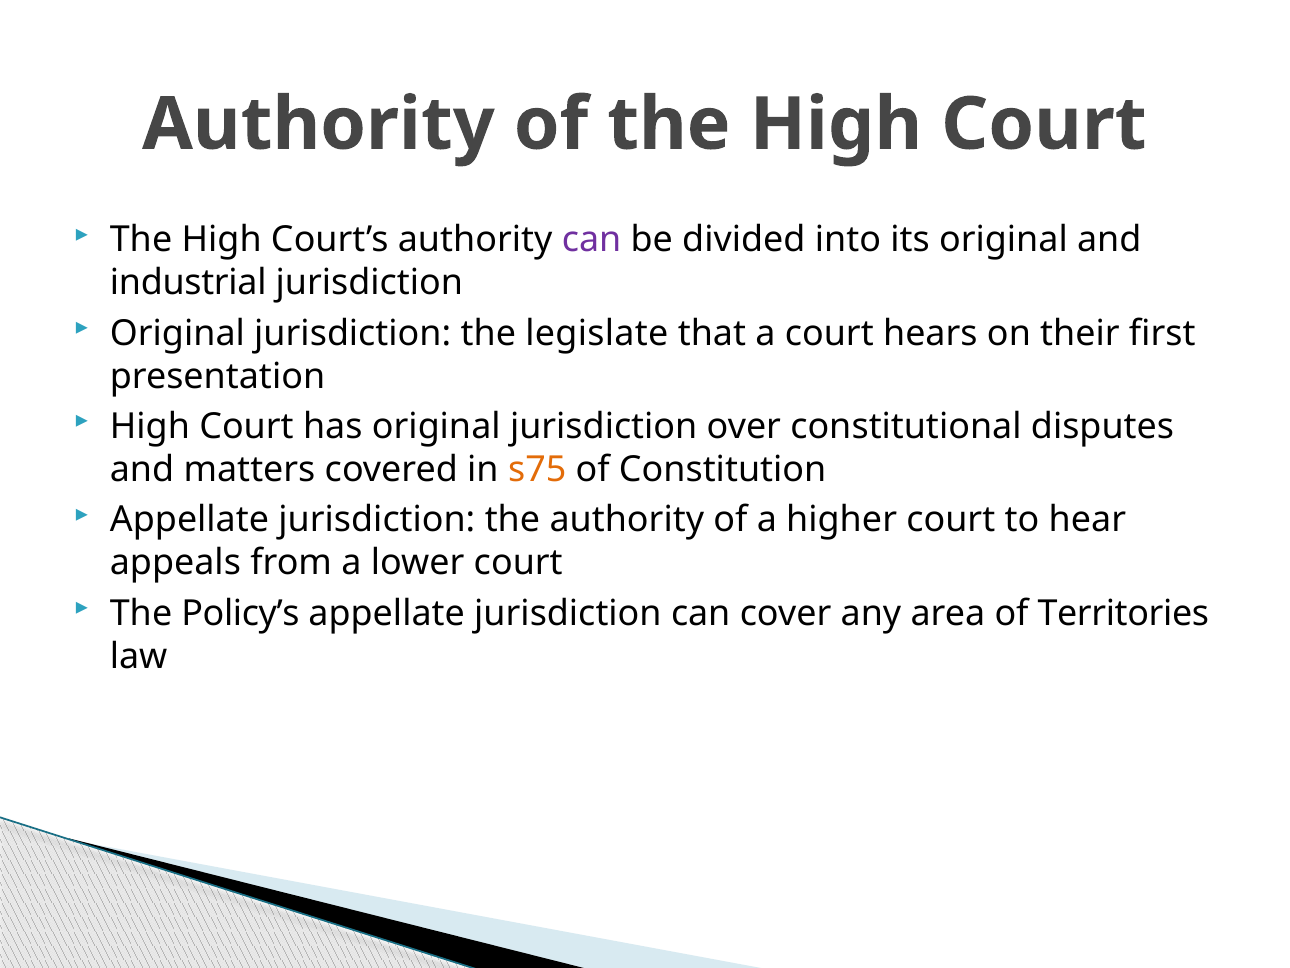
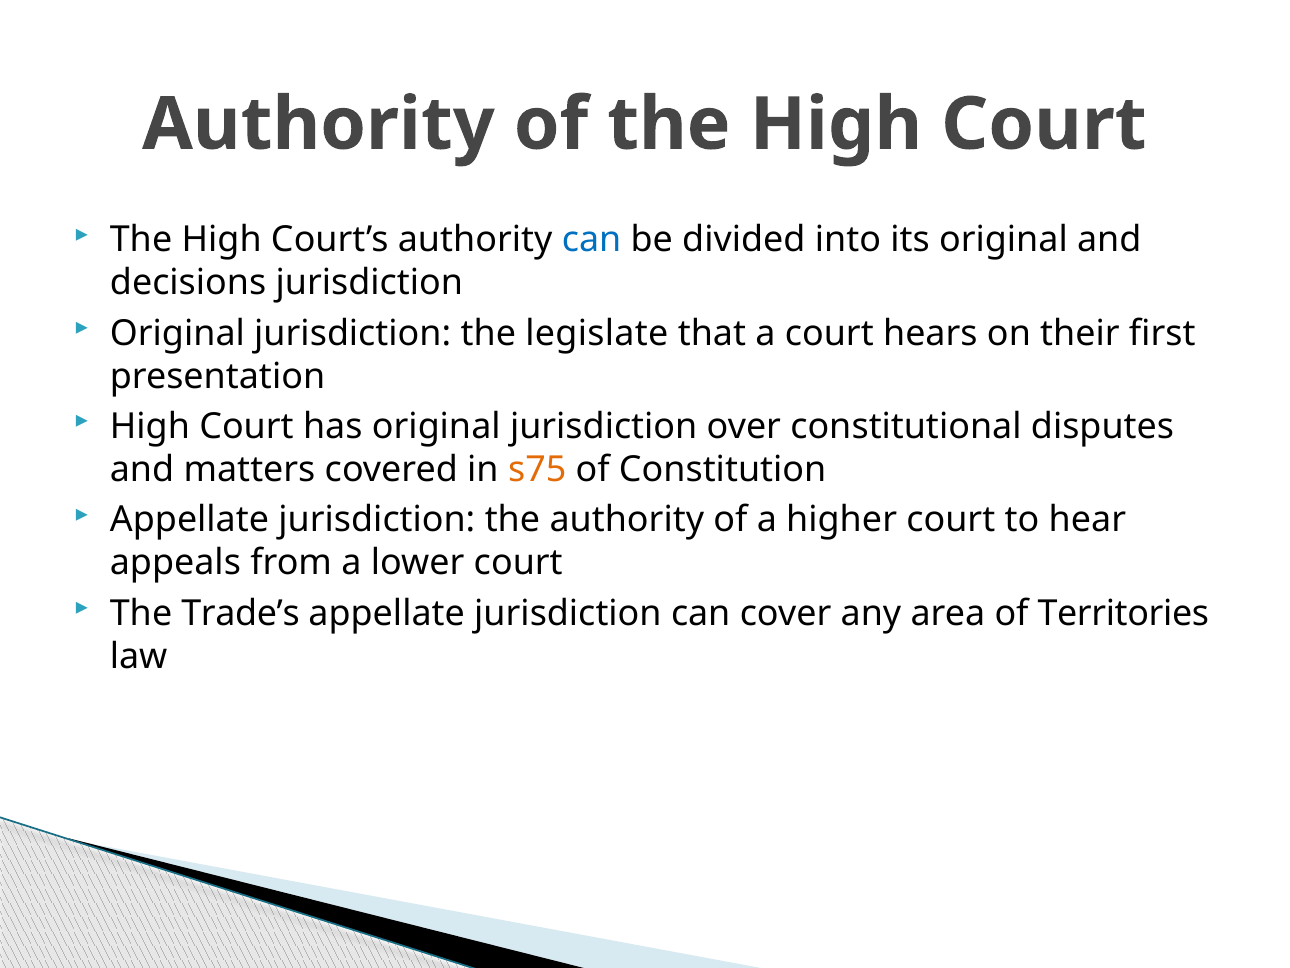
can colour: purple -> blue (592, 240)
industrial: industrial -> decisions (188, 283)
Policy’s: Policy’s -> Trade’s (241, 613)
